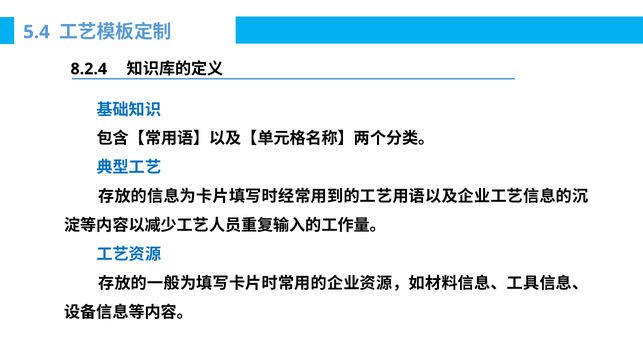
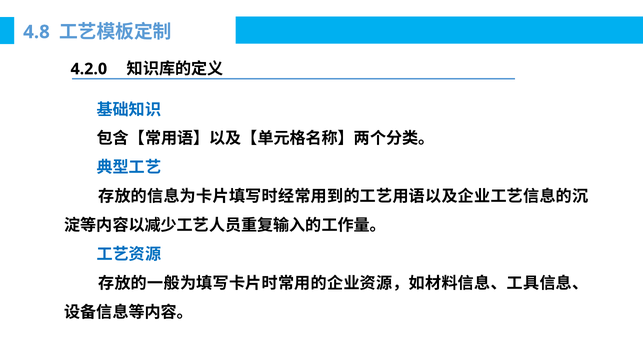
5.4: 5.4 -> 4.8 (36, 32)
8.2.4: 8.2.4 -> 4.2.0 (89, 69)
